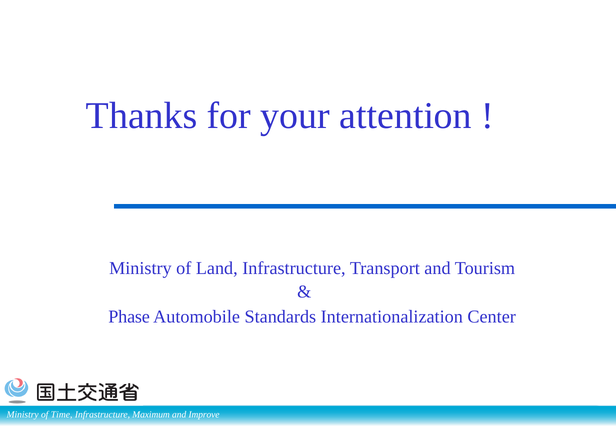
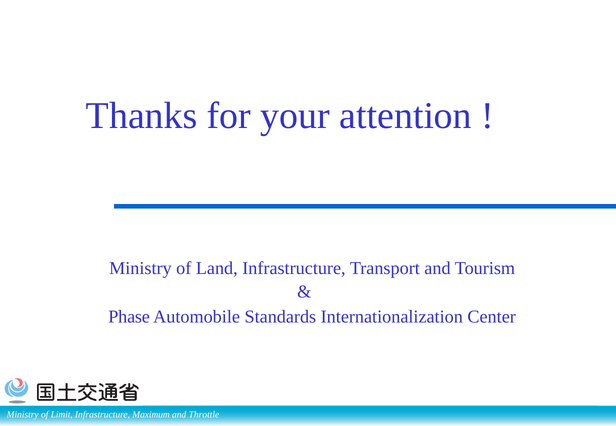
Time: Time -> Limit (62, 415)
Improve: Improve -> Throttle (204, 415)
